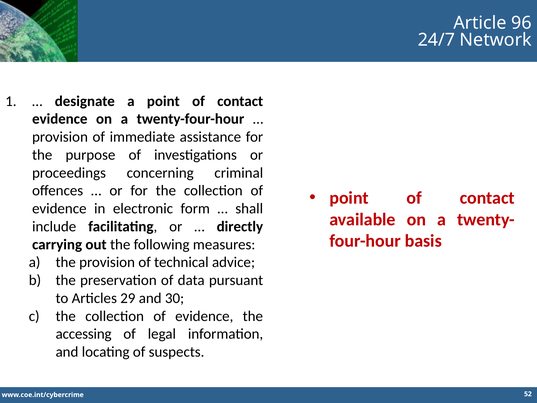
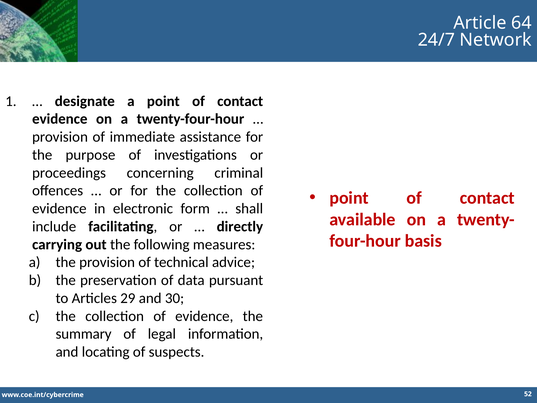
96: 96 -> 64 (521, 23)
accessing: accessing -> summary (84, 334)
